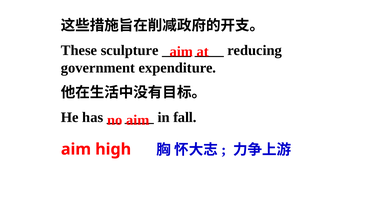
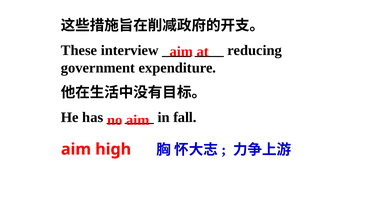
sculpture: sculpture -> interview (130, 50)
